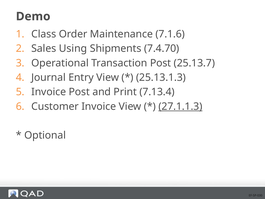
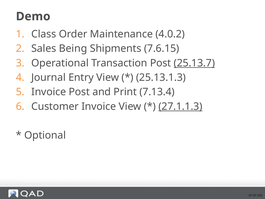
7.1.6: 7.1.6 -> 4.0.2 (170, 34)
Using: Using -> Being (73, 49)
7.4.70: 7.4.70 -> 7.6.15 (162, 49)
25.13.7 underline: none -> present (194, 63)
